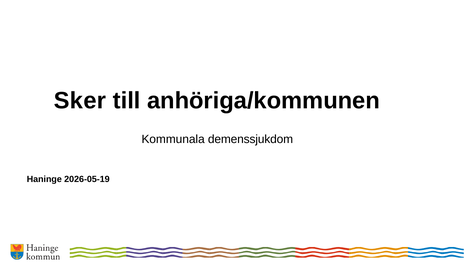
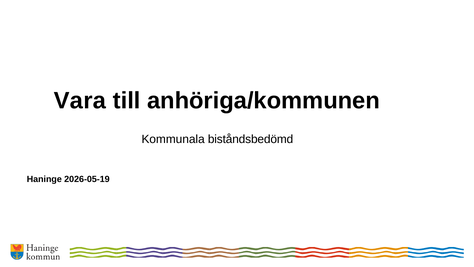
Sker: Sker -> Vara (80, 101)
demenssjukdom: demenssjukdom -> biståndsbedömd (251, 139)
